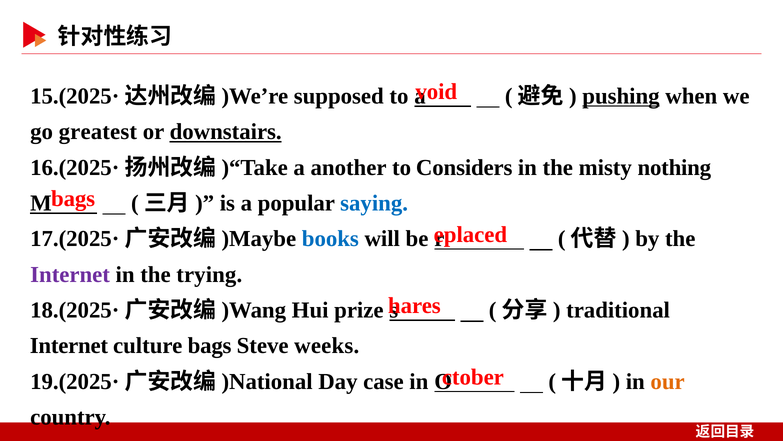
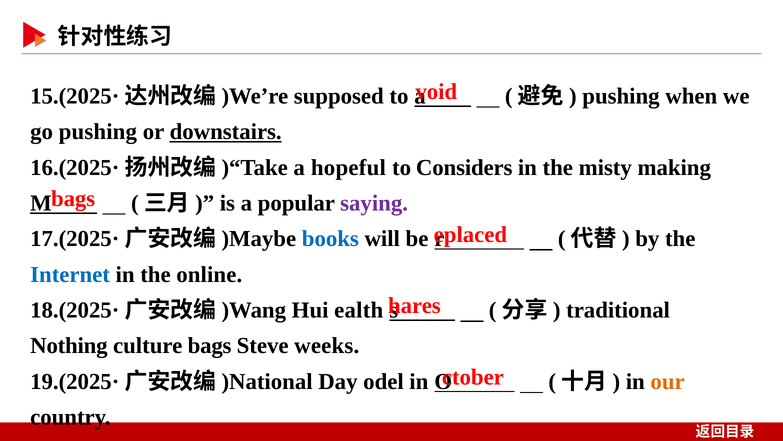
pushing underline: present -> none (621, 96)
go greatest: greatest -> pushing (98, 132)
another: another -> hopeful (348, 167)
nothing: nothing -> making (674, 167)
saying colour: blue -> purple (374, 203)
Internet colour: purple -> blue (70, 274)
trying: trying -> online (209, 274)
prize: prize -> ealth (359, 310)
Internet: Internet -> Nothing (69, 345)
case: case -> odel (383, 381)
